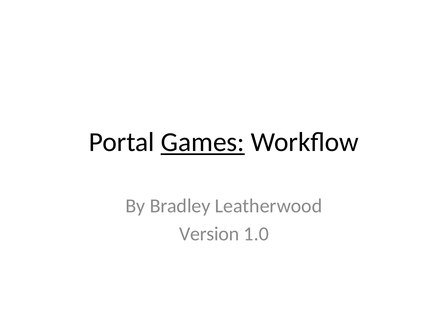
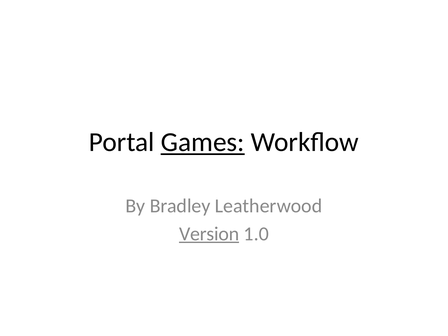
Version underline: none -> present (209, 234)
